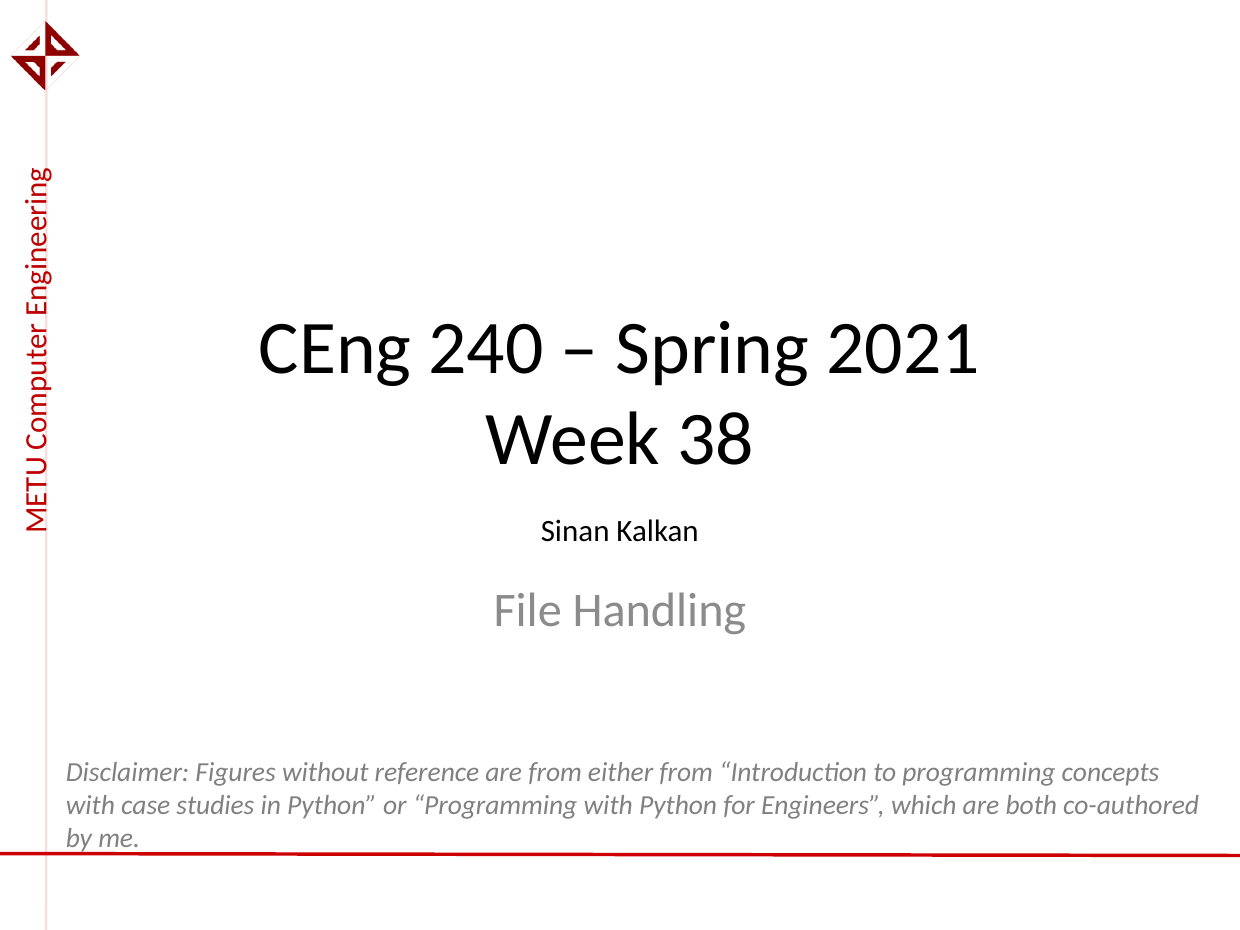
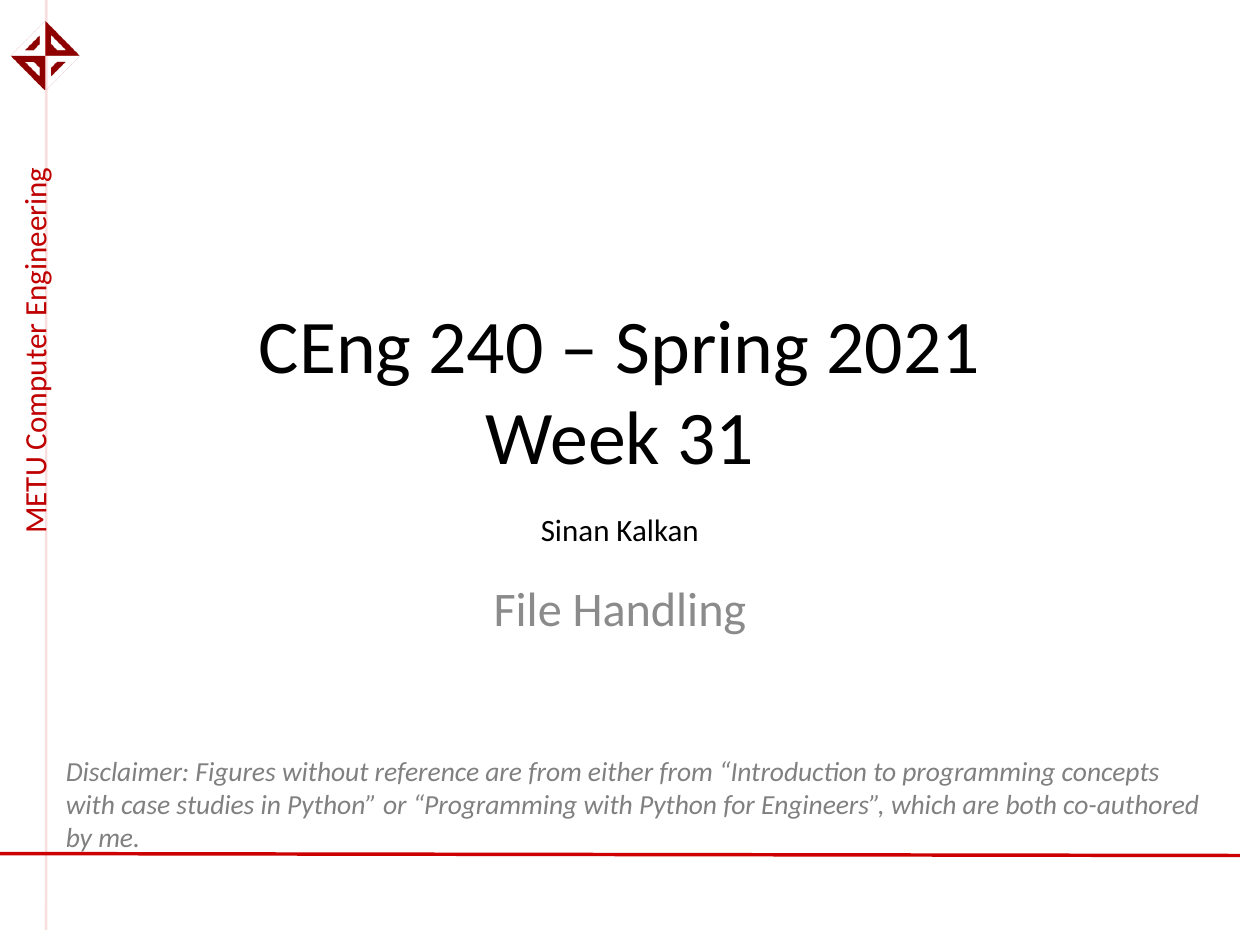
38: 38 -> 31 (716, 439)
